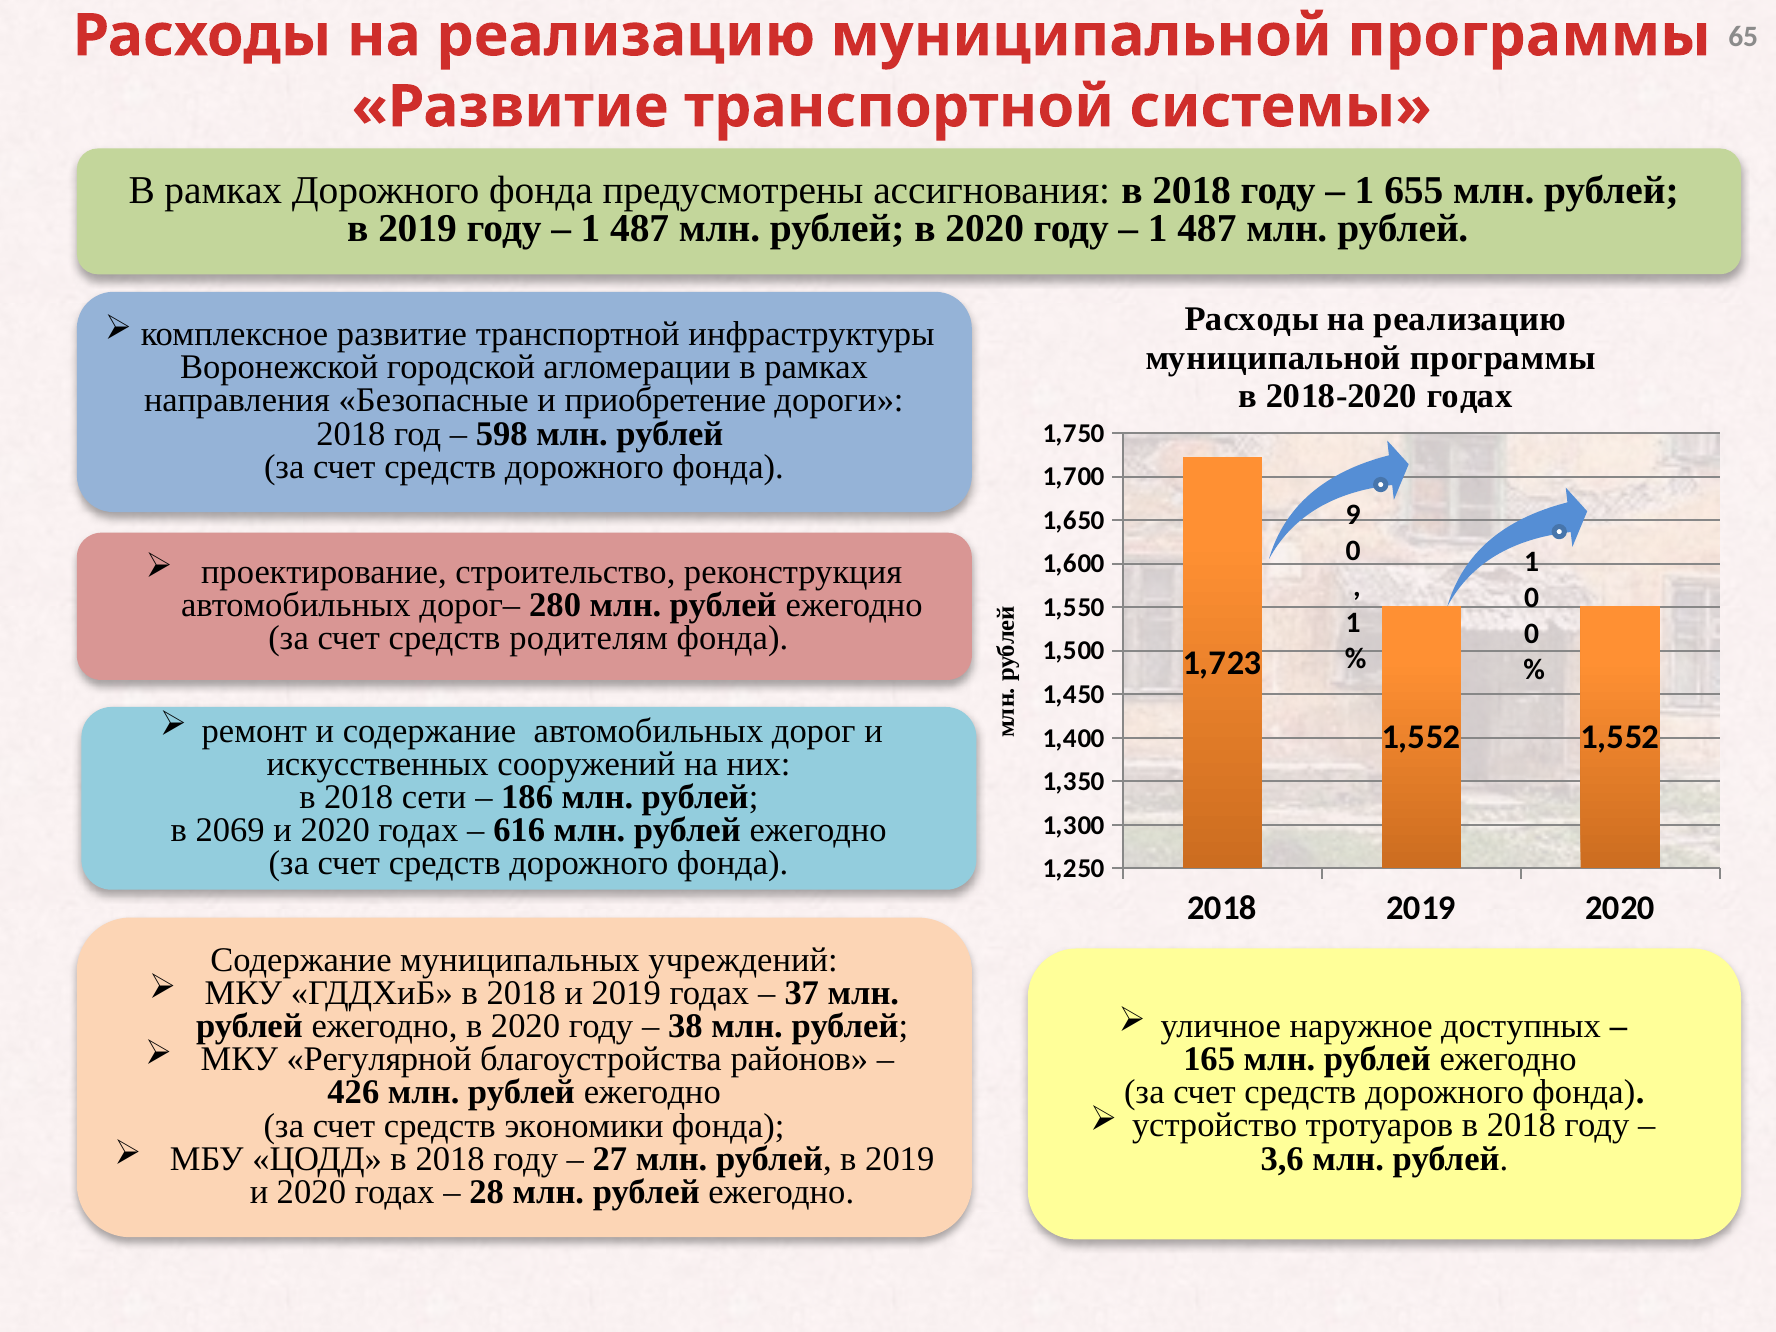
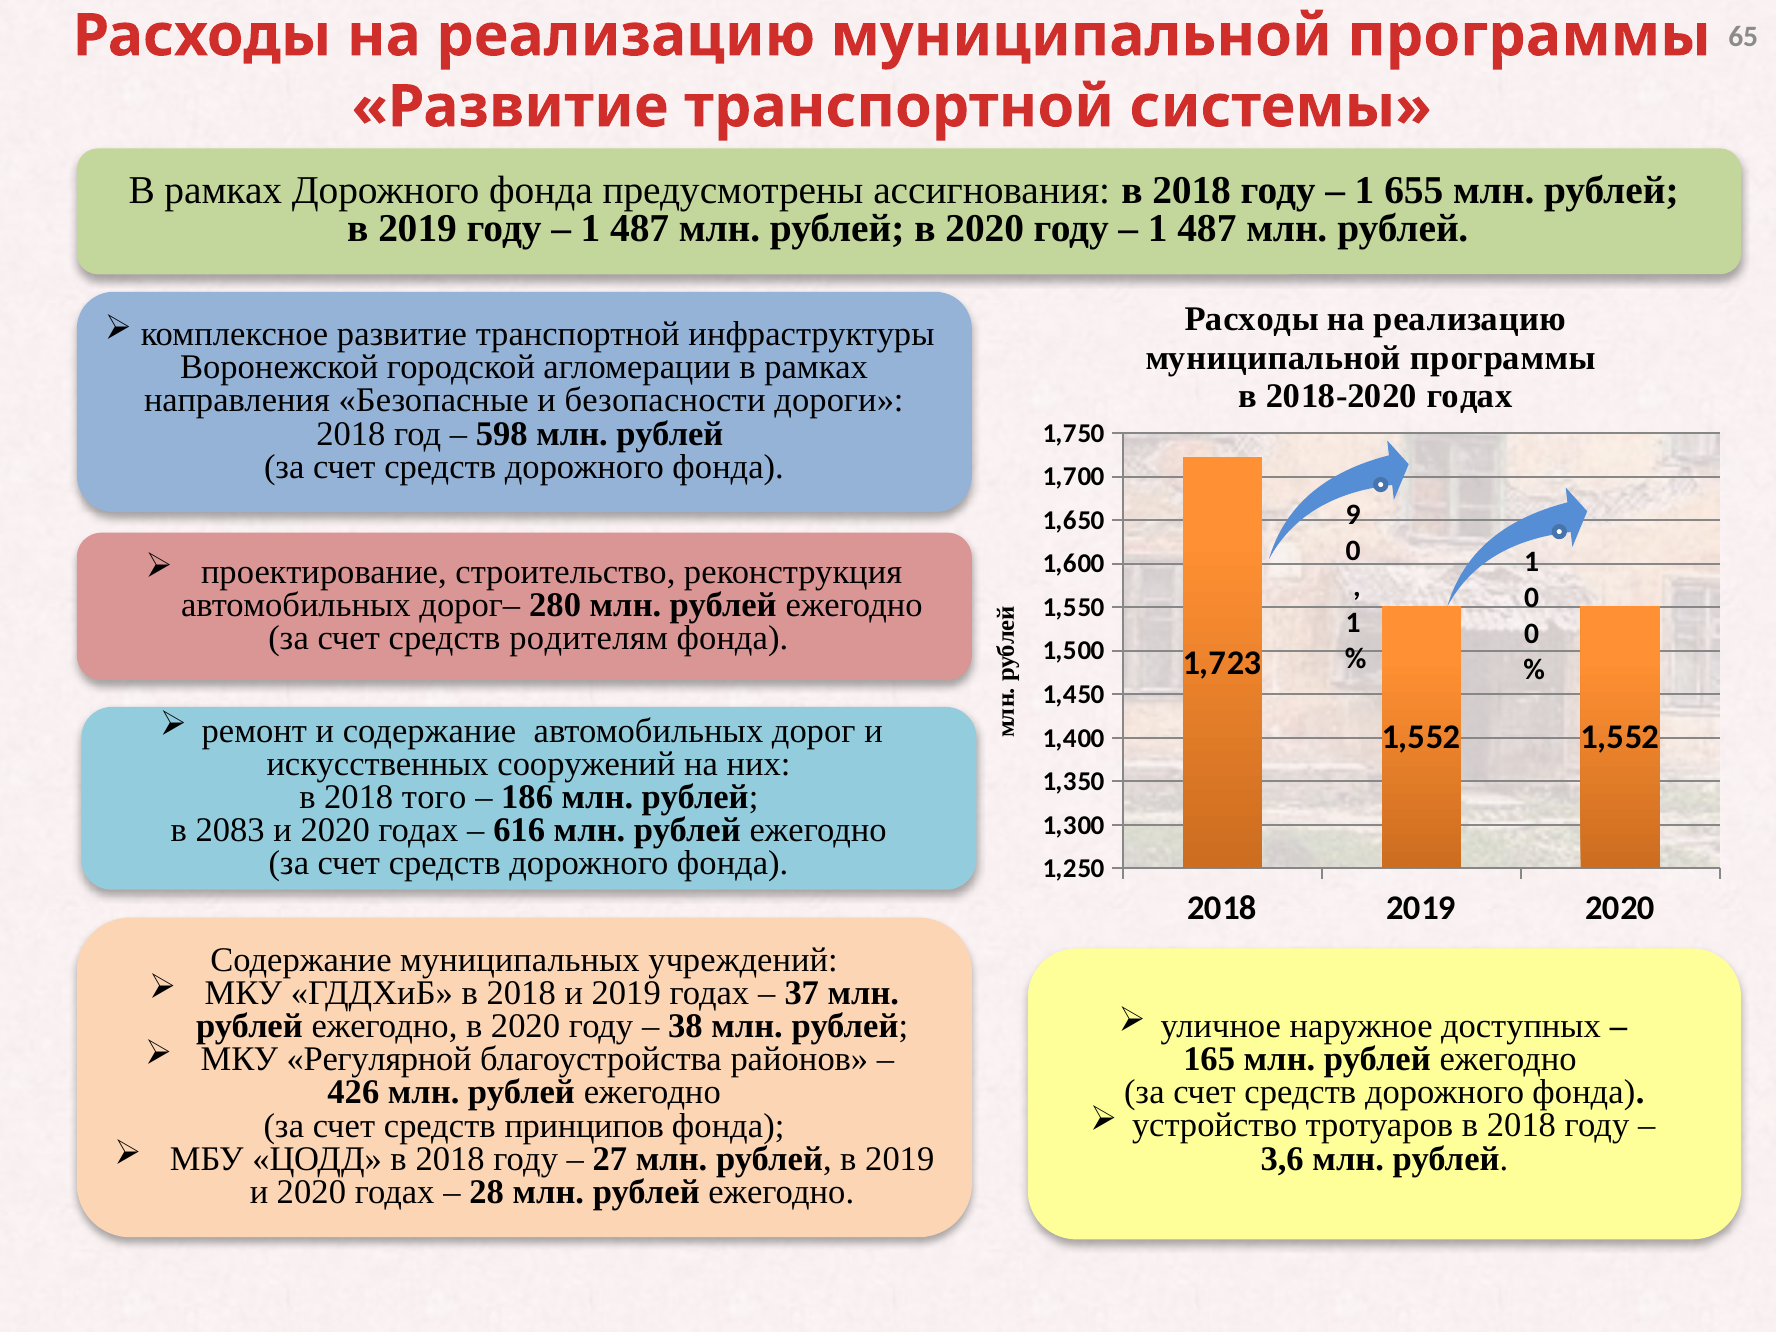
приобретение: приобретение -> безопасности (665, 401)
сети: сети -> того (434, 797)
2069: 2069 -> 2083 (230, 830)
экономики: экономики -> принципов (584, 1126)
